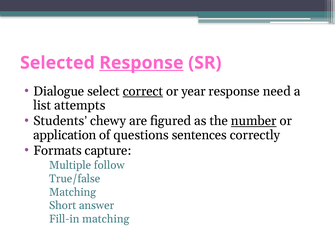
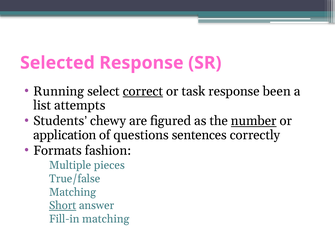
Response underline: present -> none (141, 63)
Dialogue: Dialogue -> Running (59, 91)
year: year -> task (193, 91)
need: need -> been (277, 91)
capture: capture -> fashion (108, 150)
follow: follow -> pieces (109, 165)
Short underline: none -> present (63, 205)
